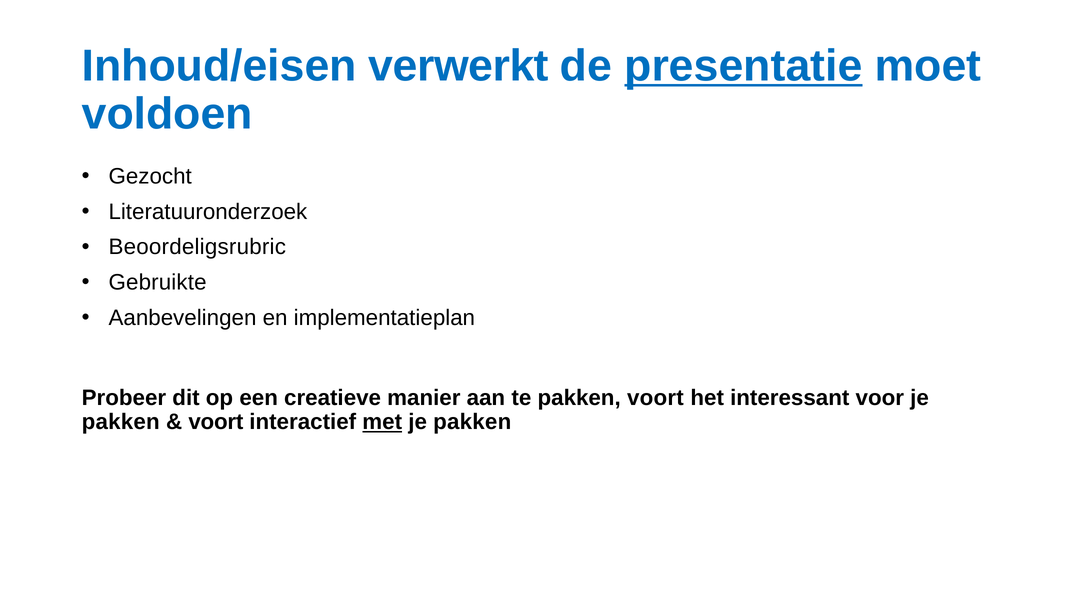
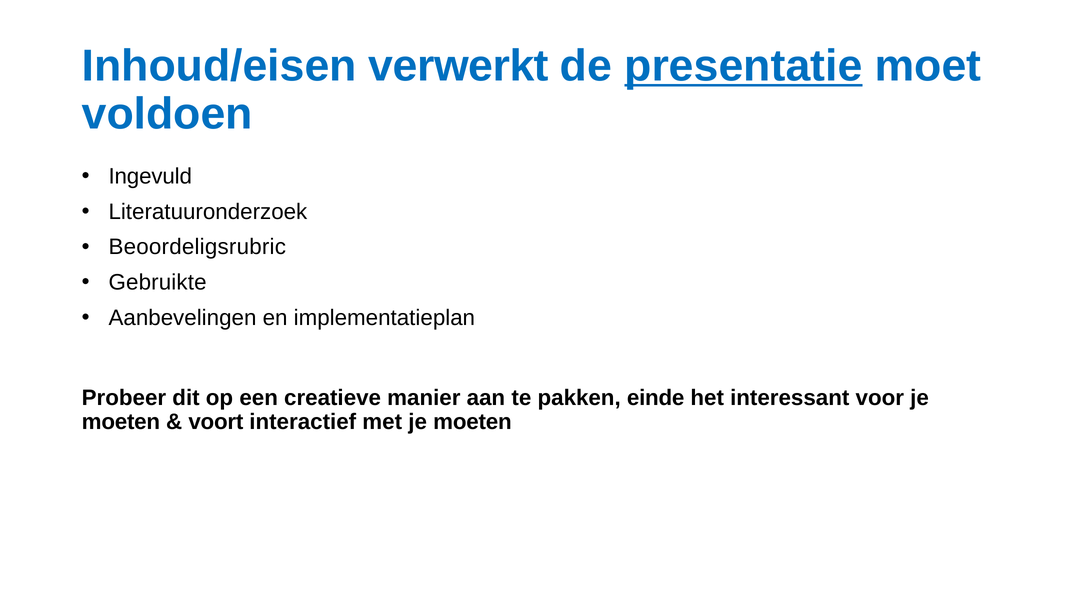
Gezocht: Gezocht -> Ingevuld (150, 176)
pakken voort: voort -> einde (656, 398)
pakken: pakken -> moeten (121, 422)
met underline: present -> none (382, 422)
pakken: pakken -> moeten (472, 422)
